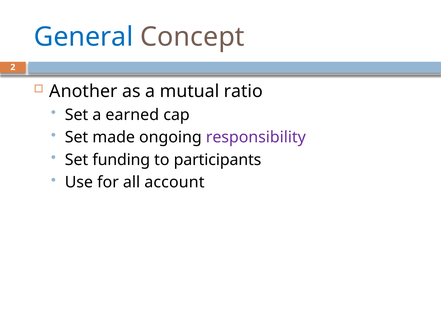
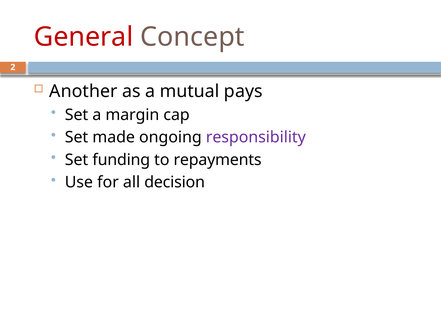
General colour: blue -> red (84, 37)
ratio: ratio -> pays (243, 91)
earned: earned -> margin (132, 115)
participants: participants -> repayments (218, 160)
account: account -> decision (175, 182)
